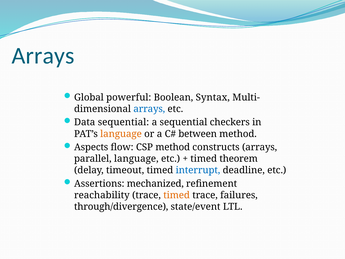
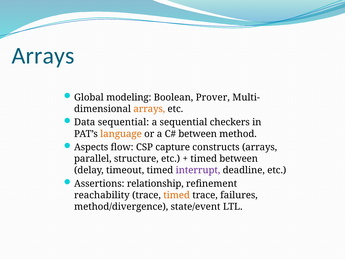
powerful: powerful -> modeling (129, 97)
Syntax: Syntax -> Prover (213, 97)
arrays colour: blue -> orange (149, 109)
CSP method: method -> capture (173, 147)
parallel language: language -> structure (136, 159)
timed theorem: theorem -> between (239, 159)
interrupt colour: blue -> purple (198, 170)
mechanized: mechanized -> relationship (155, 184)
through/divergence: through/divergence -> method/divergence (121, 207)
